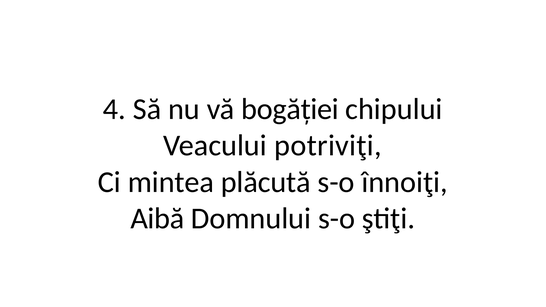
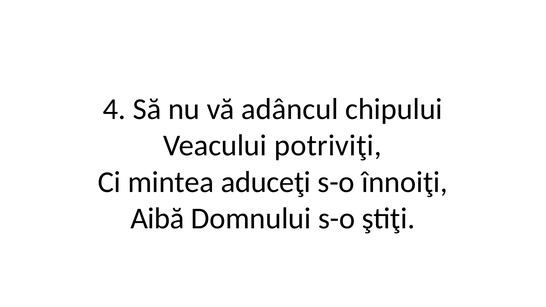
bogăției: bogăției -> adâncul (290, 109)
plăcută: plăcută -> aduceţi (266, 182)
